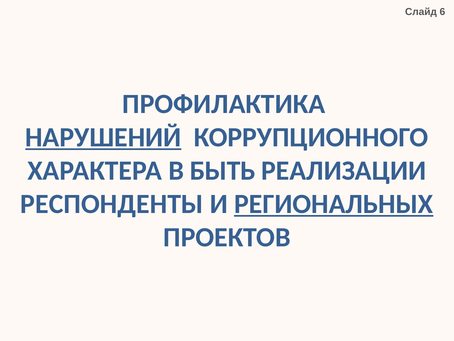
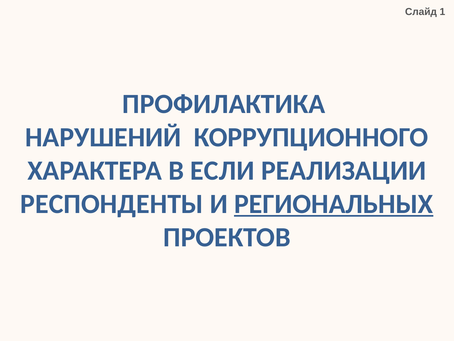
6: 6 -> 1 (442, 12)
НАРУШЕНИЙ underline: present -> none (103, 137)
БЫТЬ: БЫТЬ -> ЕСЛИ (222, 170)
